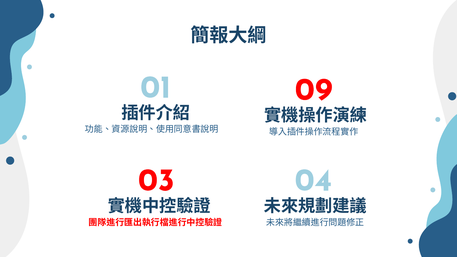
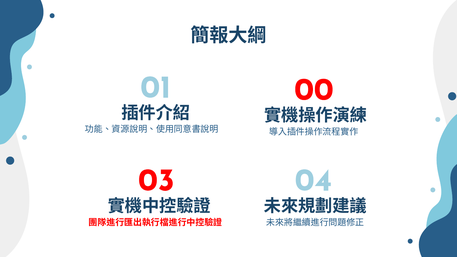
09: 09 -> 00 (314, 90)
